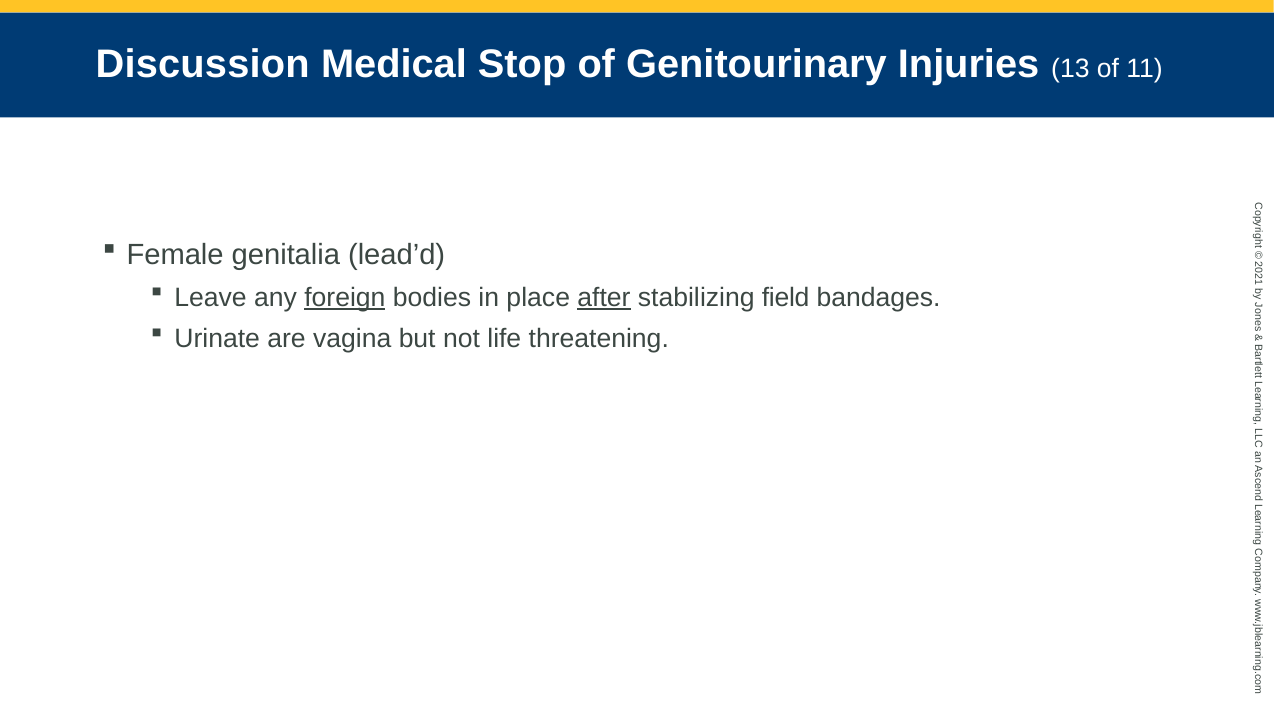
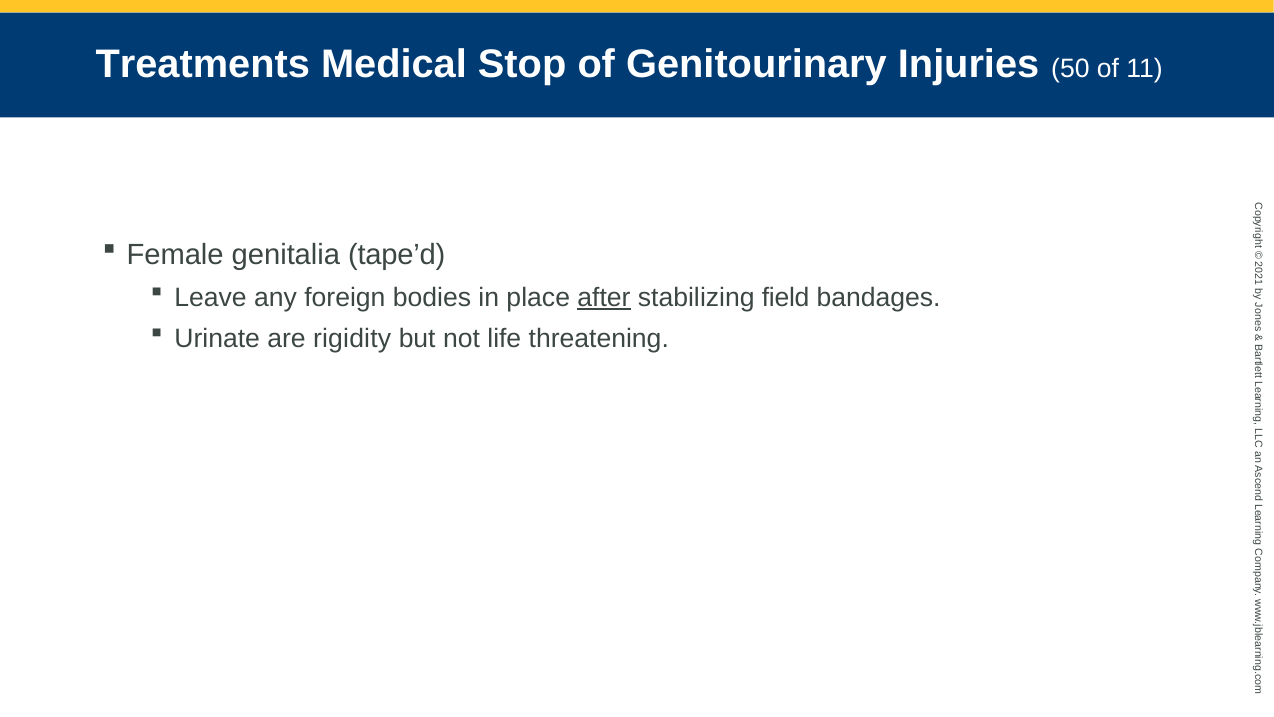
Discussion: Discussion -> Treatments (203, 64)
13: 13 -> 50 (1070, 68)
lead’d: lead’d -> tape’d (397, 255)
foreign underline: present -> none (345, 297)
vagina: vagina -> rigidity (352, 338)
